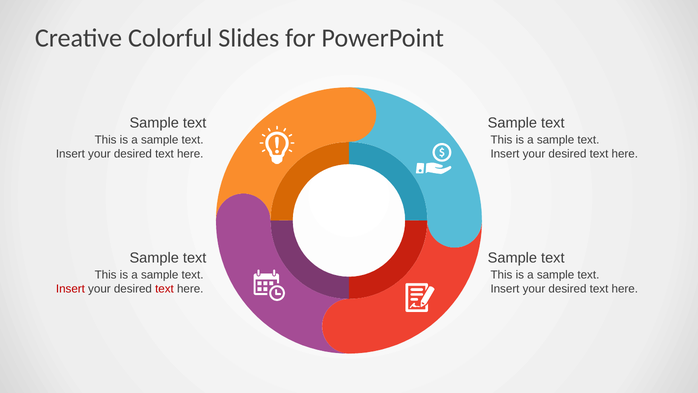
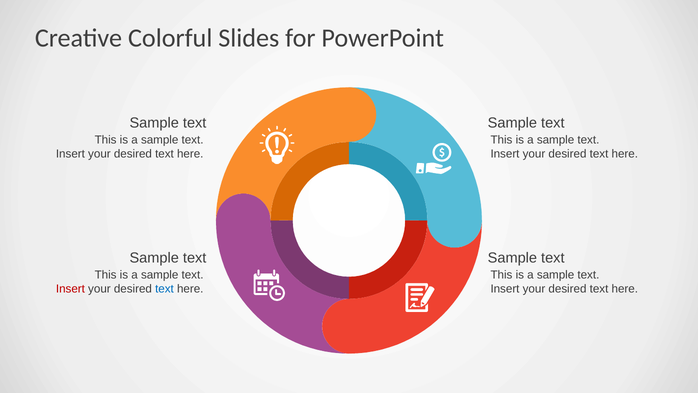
text colour: red -> blue (164, 289)
